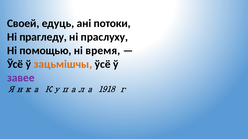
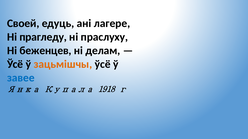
потоки: потоки -> лагере (112, 23)
помощью: помощью -> беженцев (46, 51)
время: время -> делам (103, 51)
завее colour: purple -> blue (21, 78)
